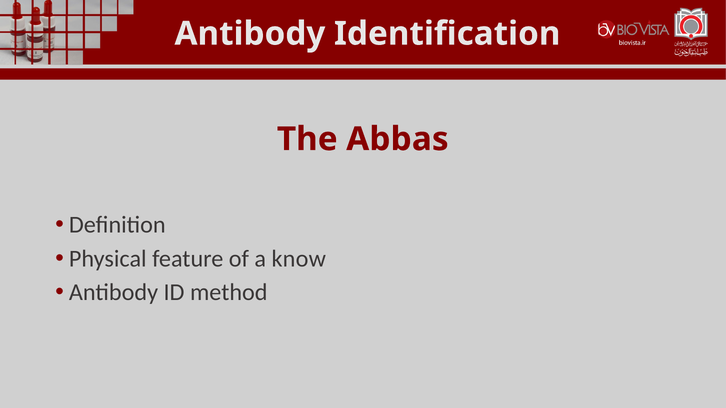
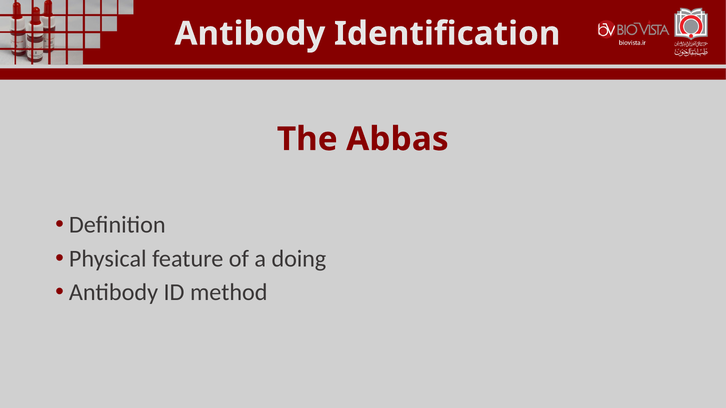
know: know -> doing (299, 259)
